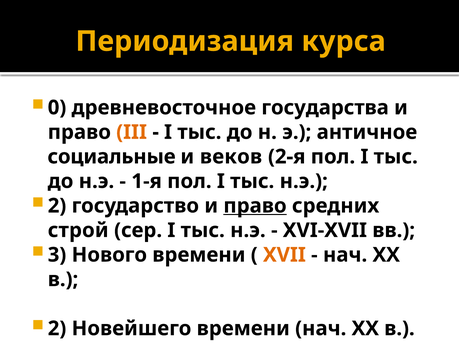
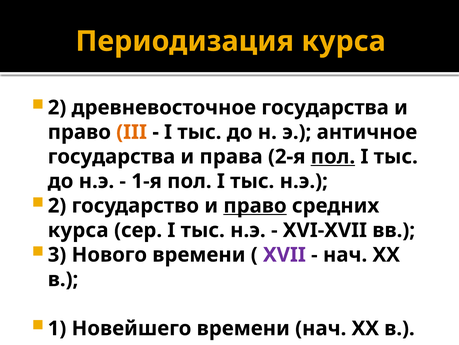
0: 0 -> 2 (57, 107)
социальные: социальные -> государства (111, 156)
веков: веков -> права (231, 156)
пол underline: none -> present (333, 156)
строй: строй -> курса (78, 230)
XVII colour: orange -> purple (284, 254)
2: 2 -> 1 (57, 328)
